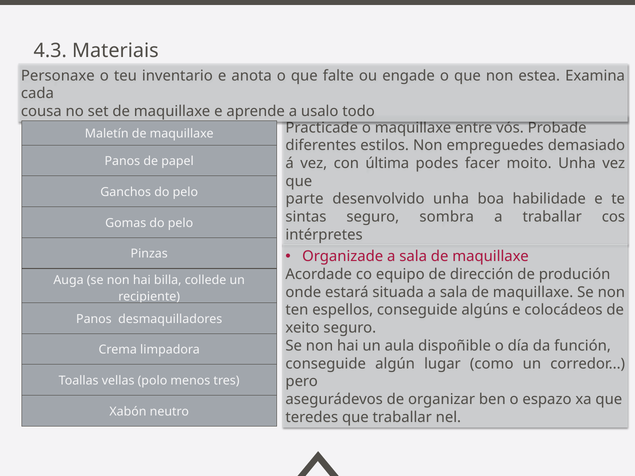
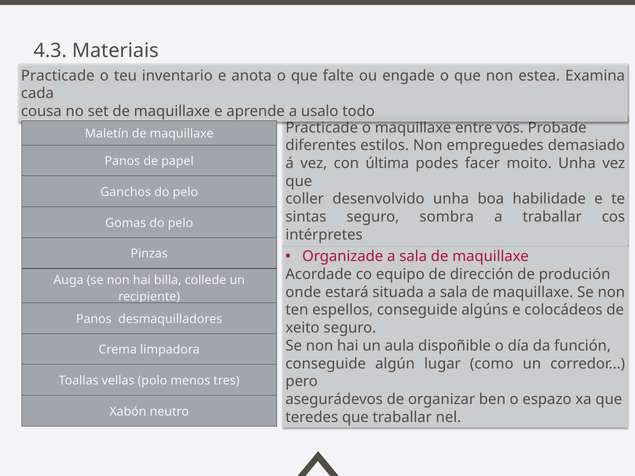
Personaxe: Personaxe -> Practicade (58, 76)
parte: parte -> coller (305, 199)
